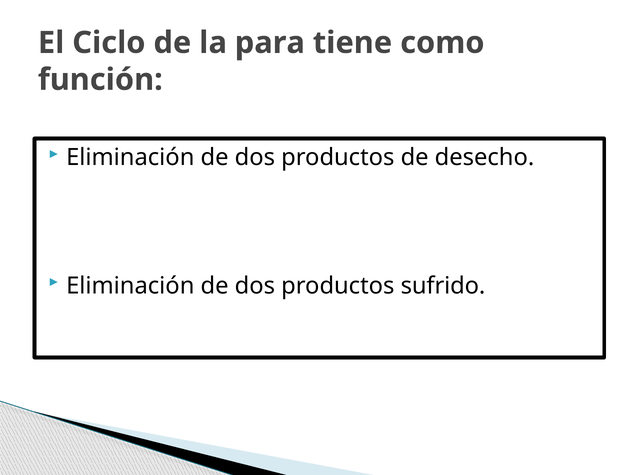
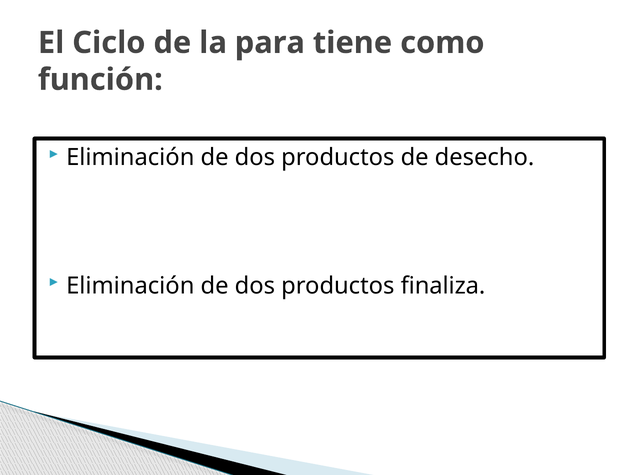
sufrido: sufrido -> finaliza (443, 286)
